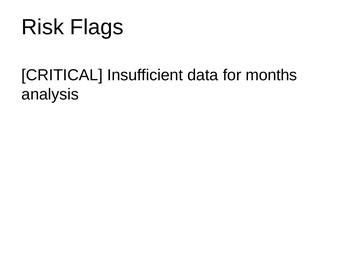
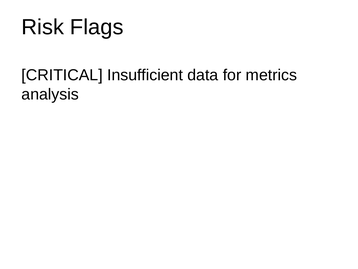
months: months -> metrics (271, 75)
